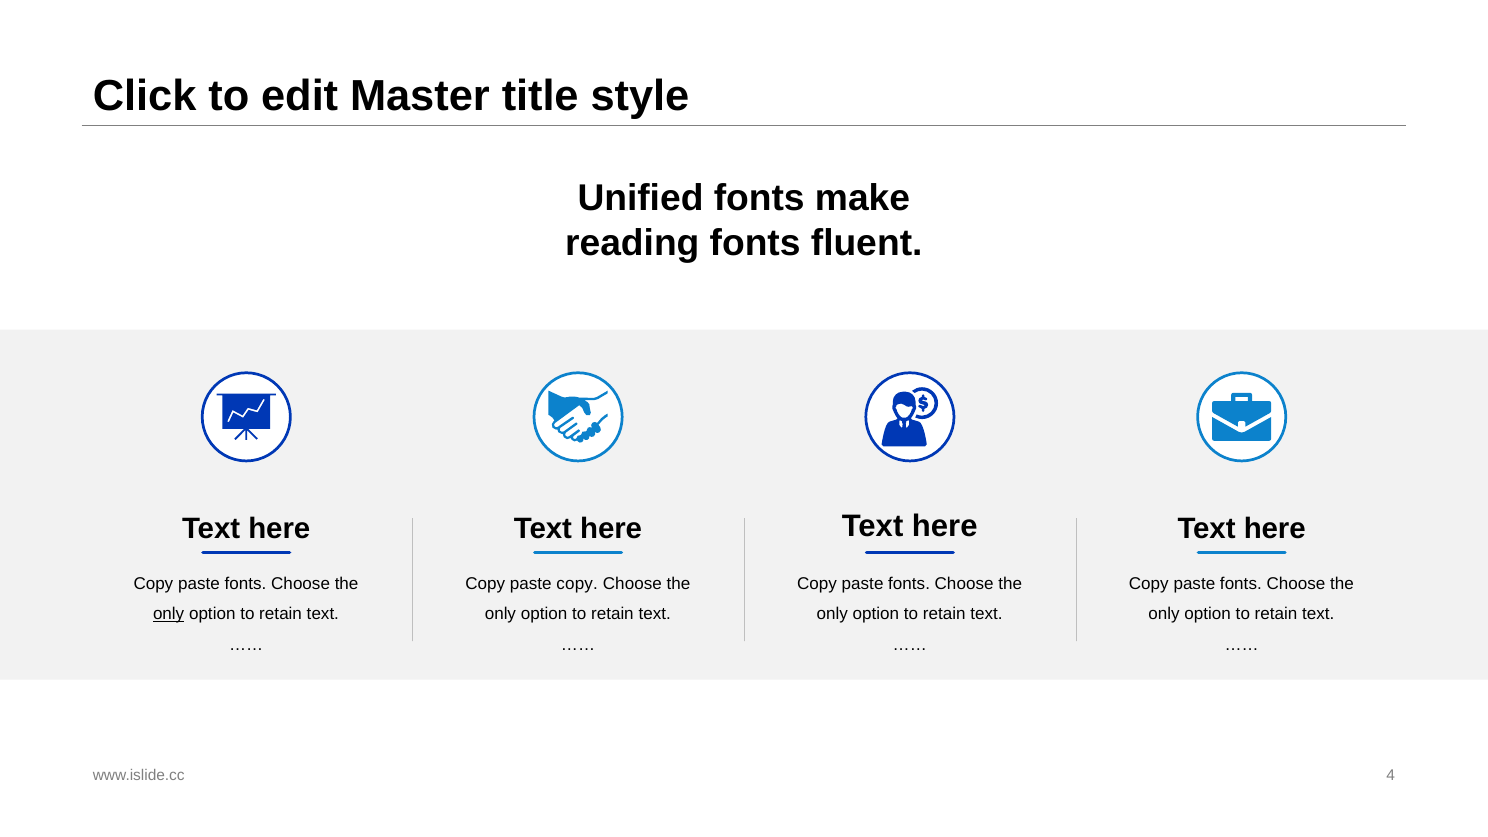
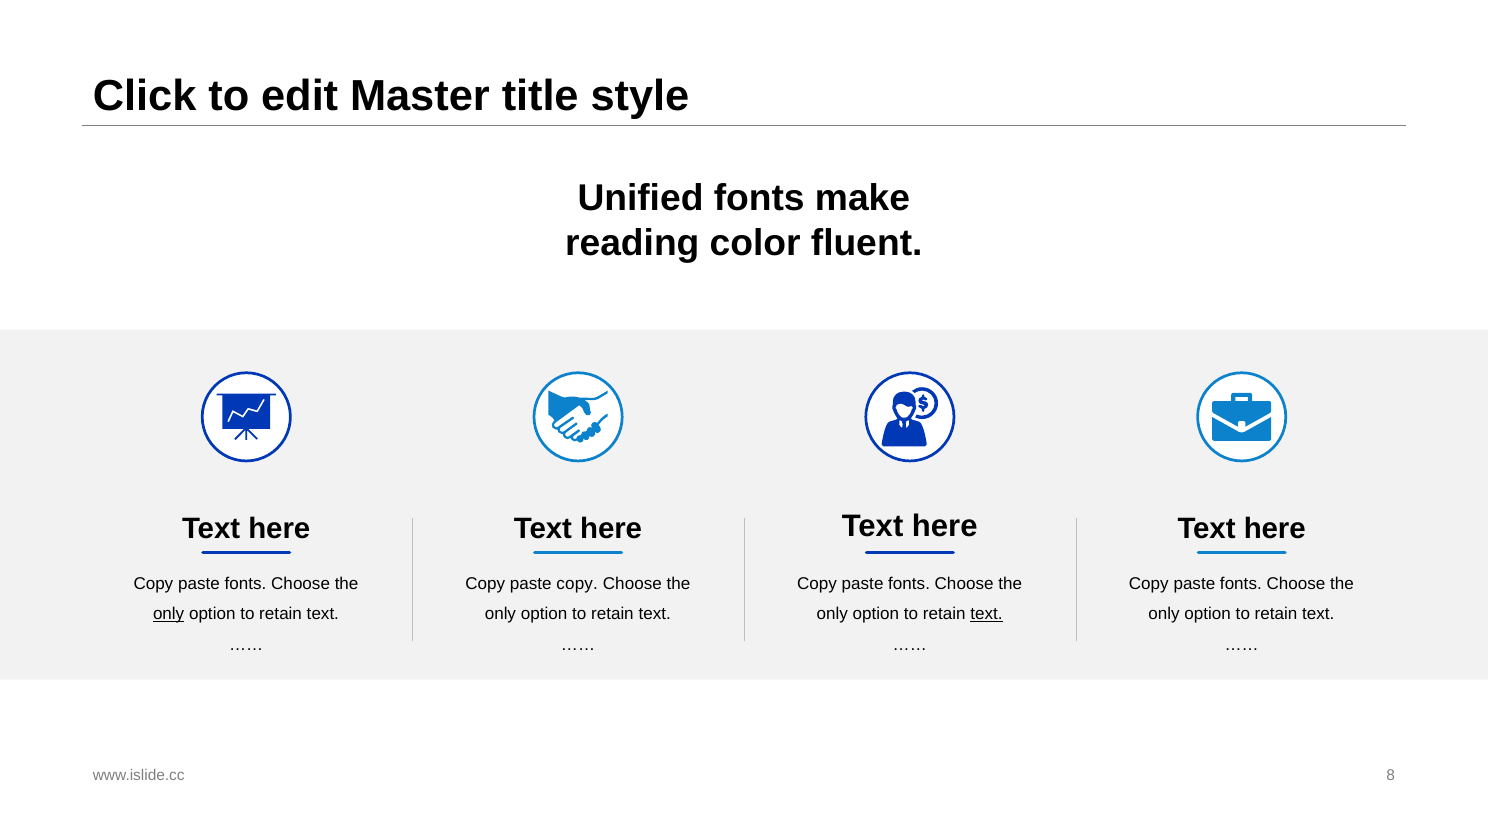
reading fonts: fonts -> color (755, 243)
text underline: none -> present (986, 614)
4: 4 -> 8 (1391, 775)
